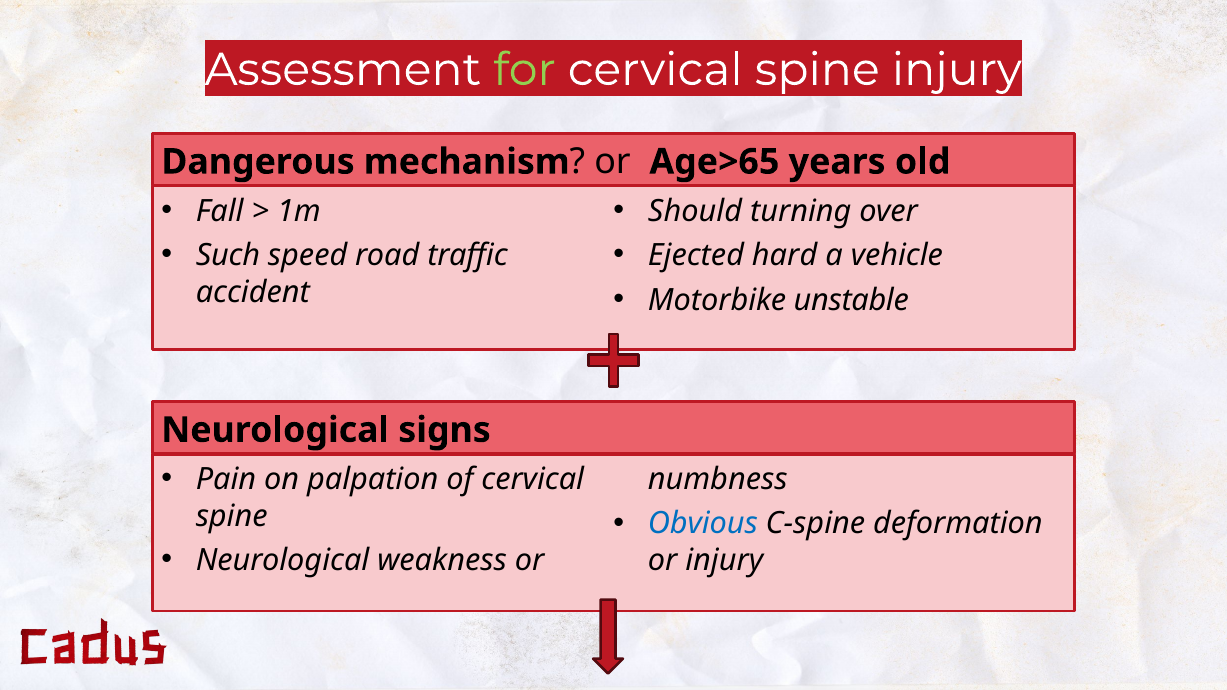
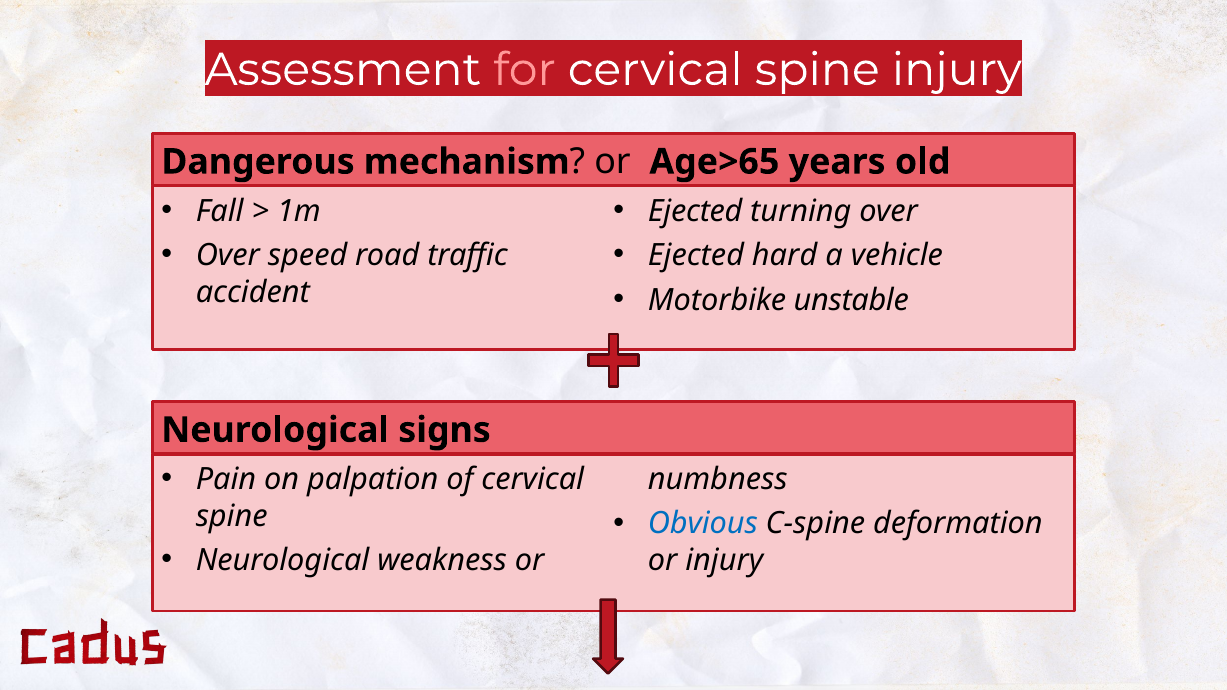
for colour: light green -> pink (525, 70)
Should: Should -> Ejected (695, 211)
Such: Such -> Over (228, 256)
